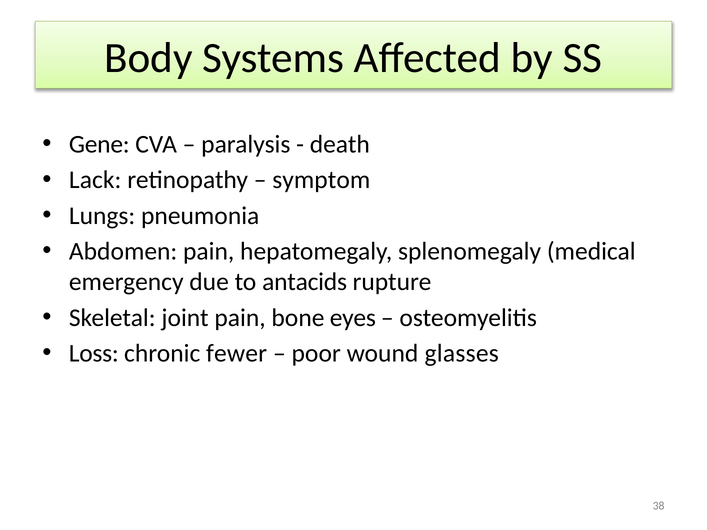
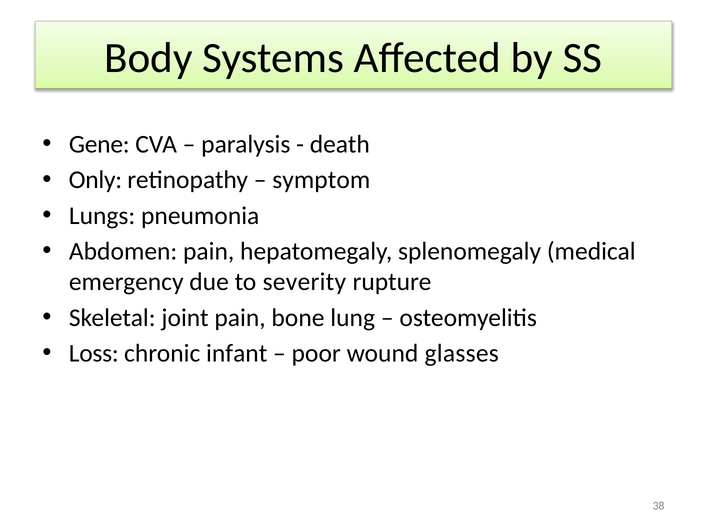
Lack: Lack -> Only (95, 180)
antacids: antacids -> severity (304, 282)
eyes: eyes -> lung (353, 318)
fewer: fewer -> infant (237, 354)
